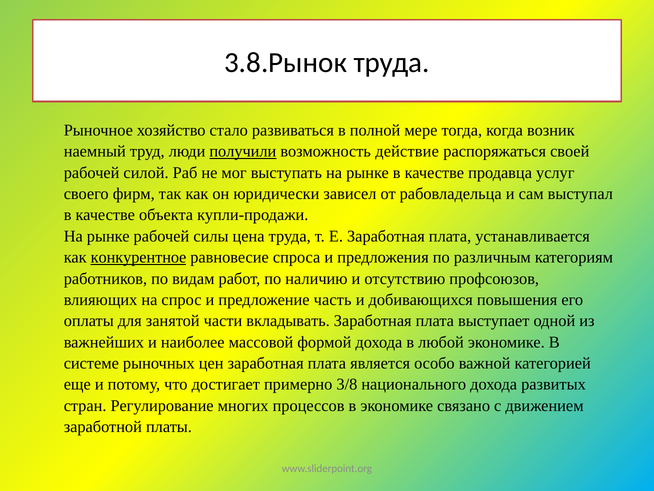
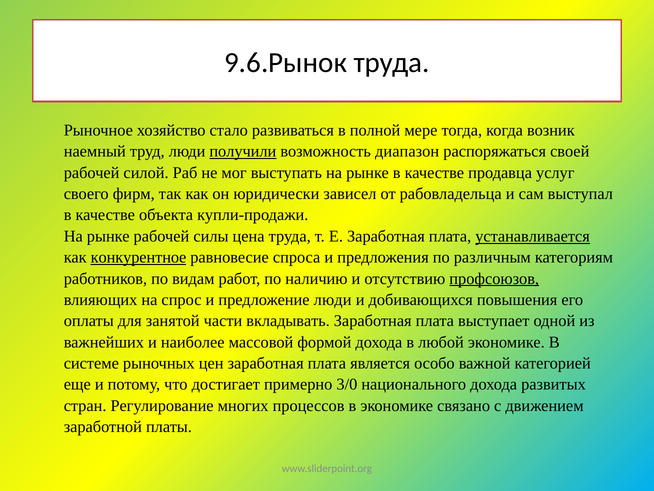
3.8.Рынок: 3.8.Рынок -> 9.6.Рынок (286, 63)
действие: действие -> диапазон (407, 151)
устанавливается underline: none -> present (533, 236)
профсоюзов underline: none -> present (494, 278)
предложение часть: часть -> люди (333, 300)
3/8: 3/8 -> 3/0 (347, 384)
